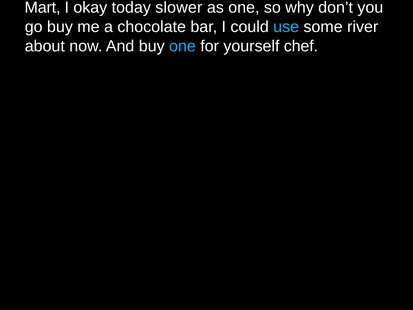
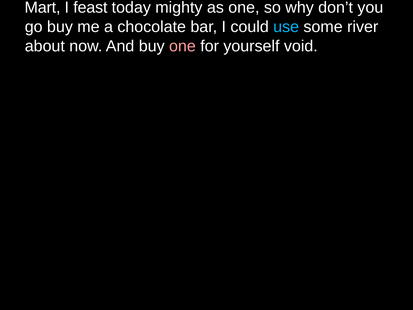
okay: okay -> feast (90, 8)
slower: slower -> mighty (179, 8)
one colour: light blue -> pink (182, 46)
chef: chef -> void (301, 46)
